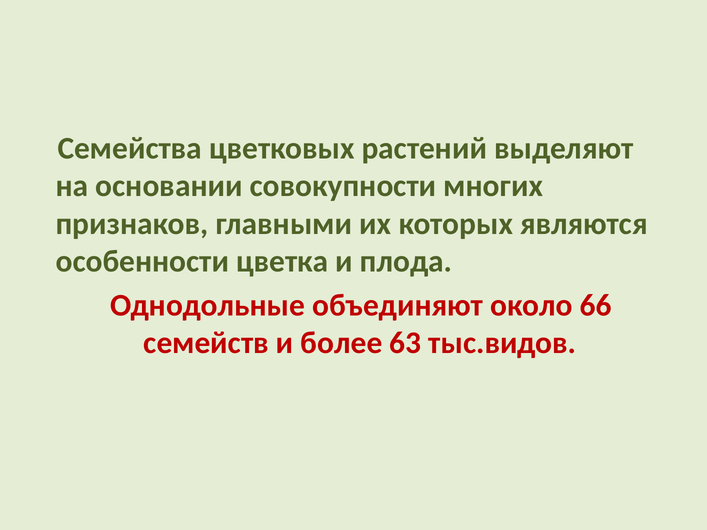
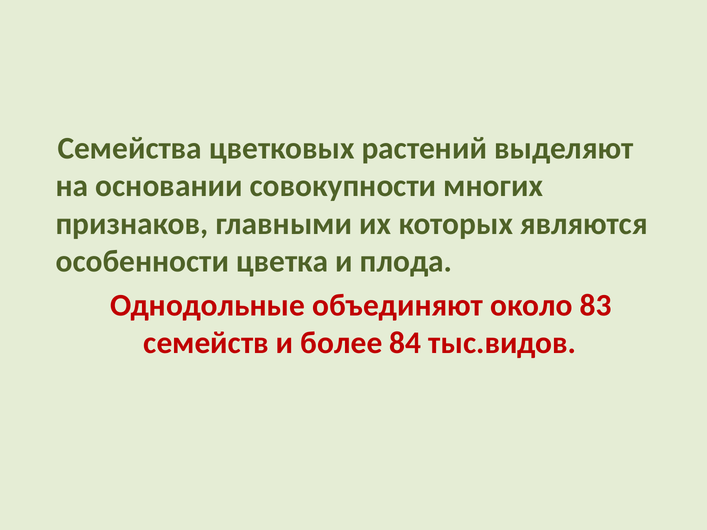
66: 66 -> 83 (596, 305)
63: 63 -> 84 (405, 343)
